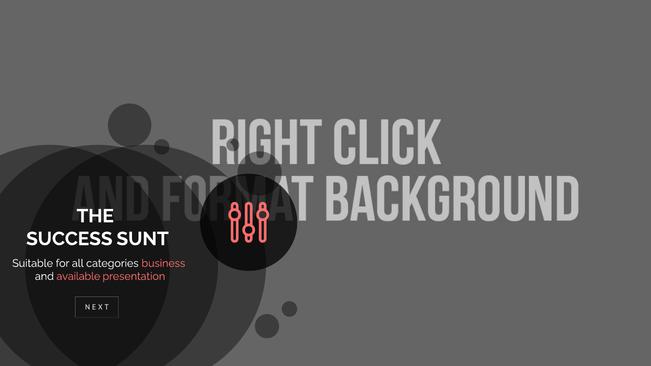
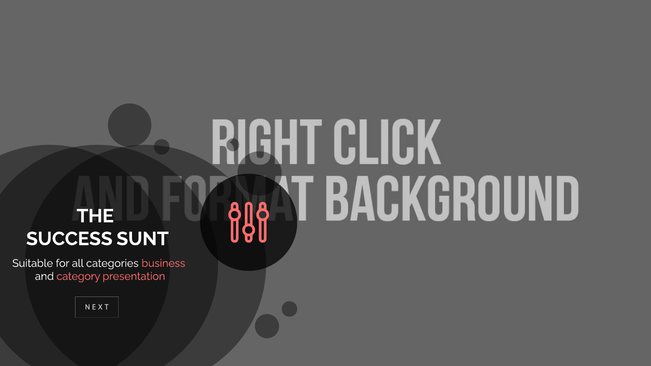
available: available -> category (78, 276)
